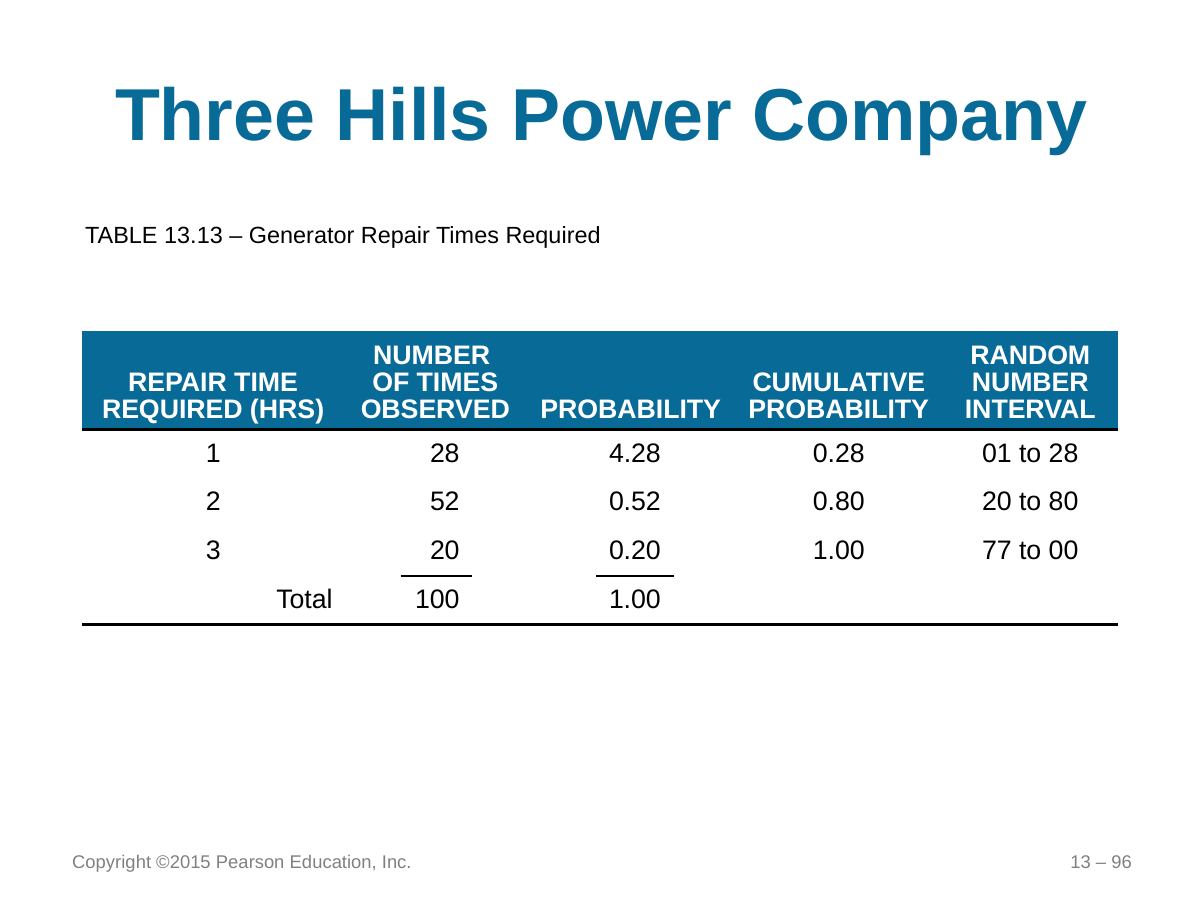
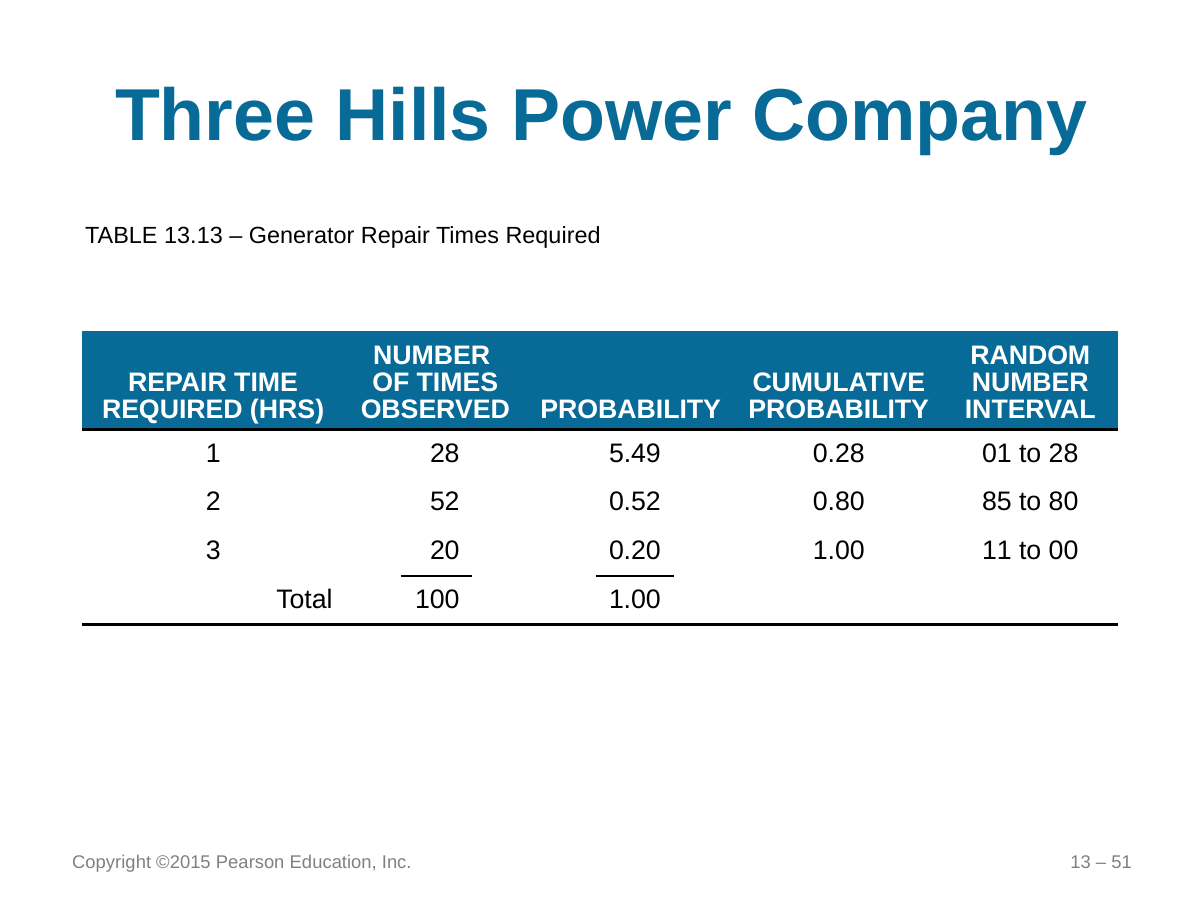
4.28: 4.28 -> 5.49 (635, 453)
0.80 20: 20 -> 85 (997, 502)
77: 77 -> 11 (997, 551)
96: 96 -> 51 (1122, 862)
